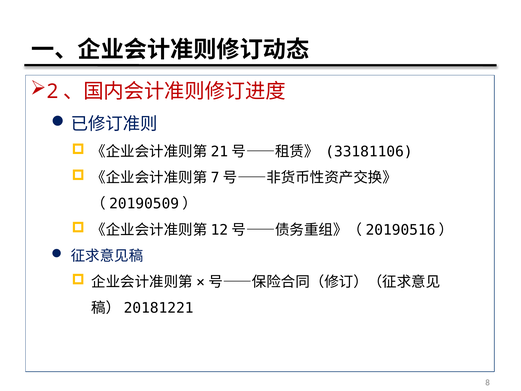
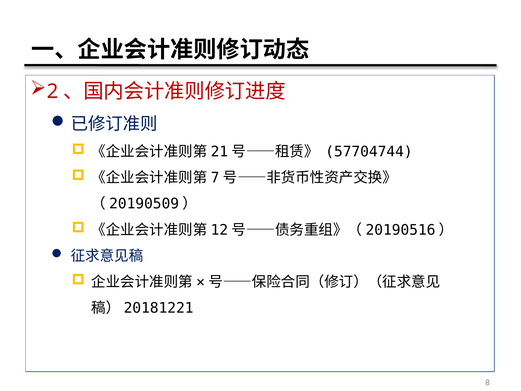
33181106: 33181106 -> 57704744 (369, 152)
